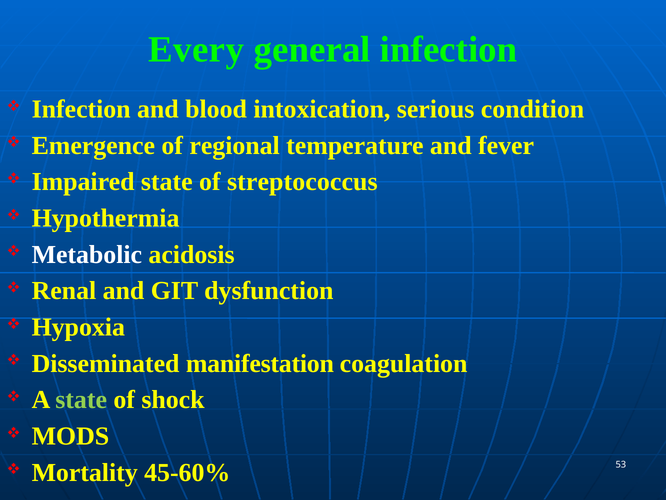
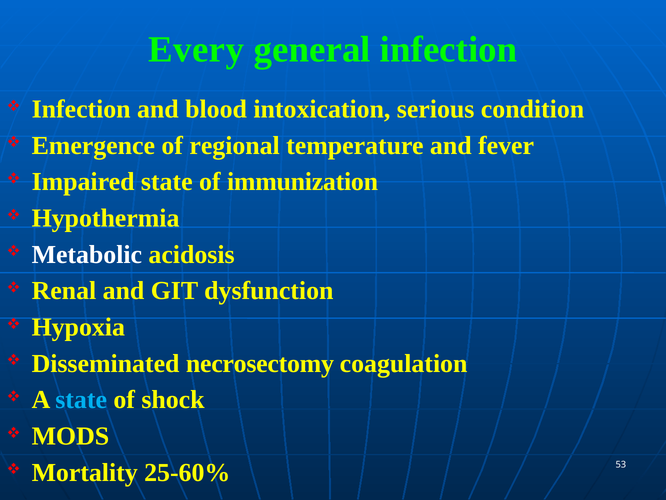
streptococcus: streptococcus -> immunization (303, 182)
manifestation: manifestation -> necrosectomy (260, 363)
state colour: light green -> light blue (81, 399)
45-60%: 45-60% -> 25-60% (187, 472)
